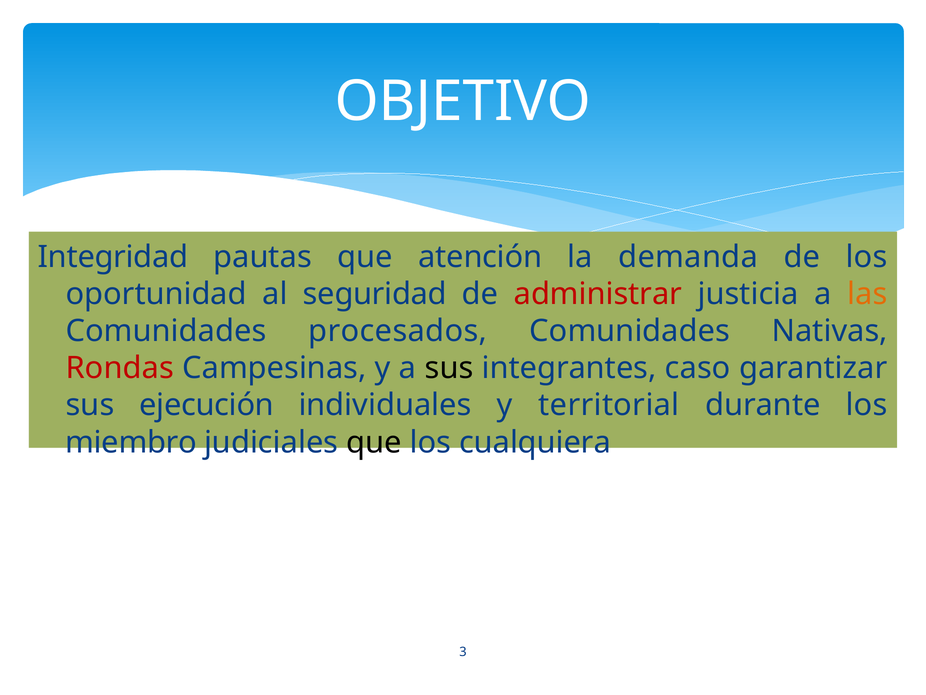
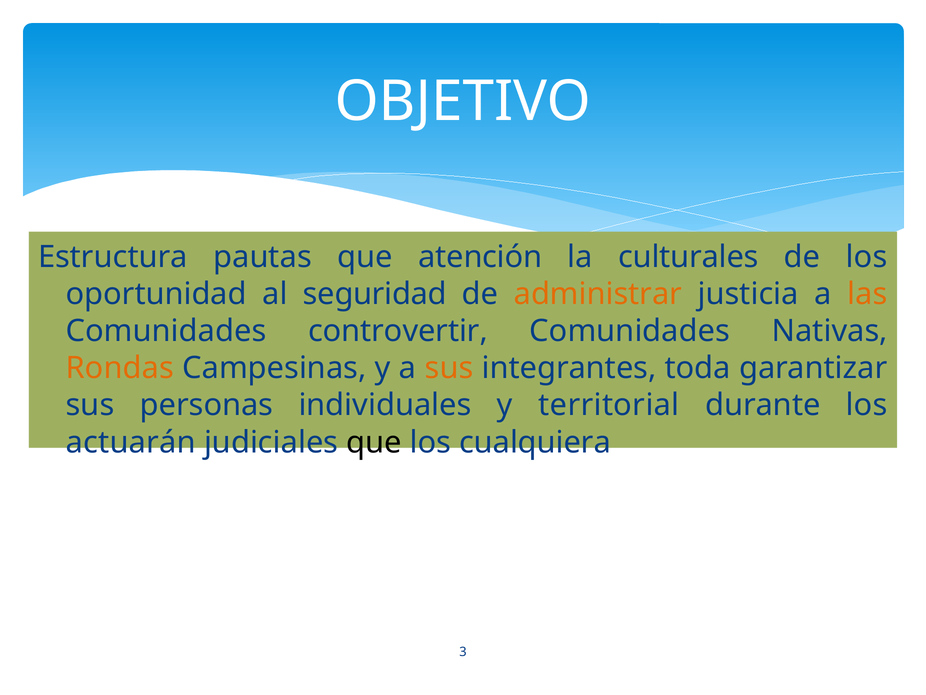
Integridad: Integridad -> Estructura (113, 257)
demanda: demanda -> culturales (688, 257)
administrar colour: red -> orange (598, 294)
procesados: procesados -> controvertir (398, 331)
Rondas colour: red -> orange (120, 368)
sus colour: black -> orange (449, 368)
caso: caso -> toda (698, 368)
ejecución: ejecución -> personas (207, 405)
miembro: miembro -> actuarán (131, 442)
